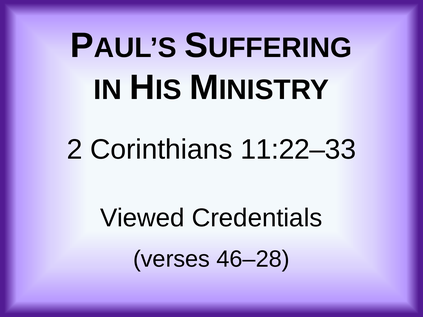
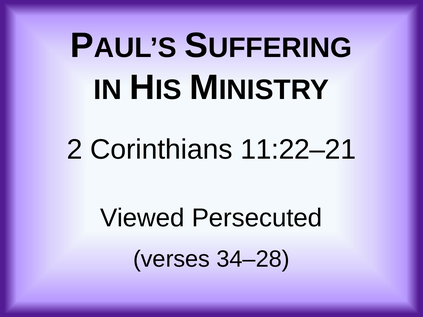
11:22–33: 11:22–33 -> 11:22–21 (298, 150)
Credentials: Credentials -> Persecuted (257, 218)
46–28: 46–28 -> 34–28 (253, 259)
